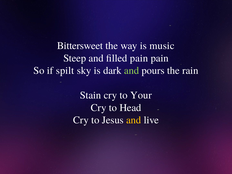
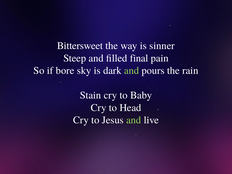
music: music -> sinner (162, 46)
filled pain: pain -> final (139, 58)
spilt: spilt -> bore (65, 70)
Your: Your -> Baby (141, 95)
and colour: yellow -> light green (134, 120)
